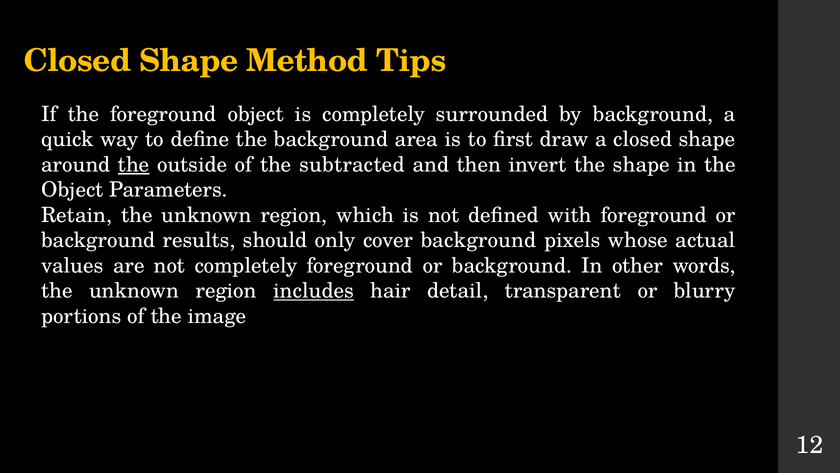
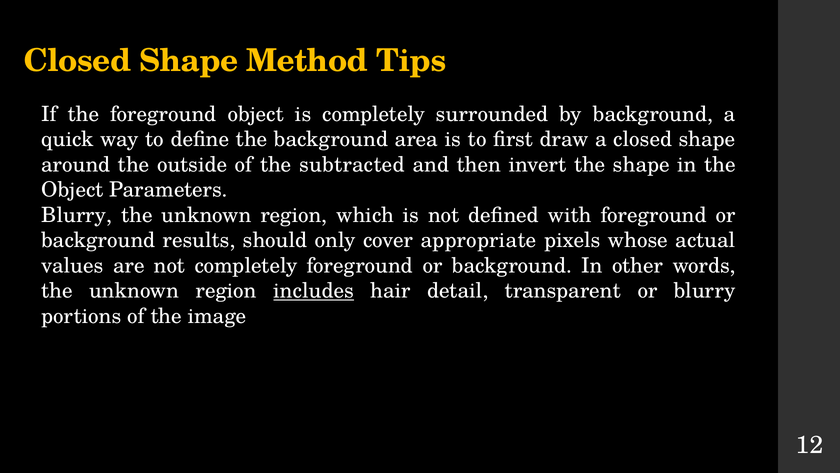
the underline: present -> none (134, 165)
Retain: Retain -> Blurry (77, 215)
cover background: background -> appropriate (478, 240)
